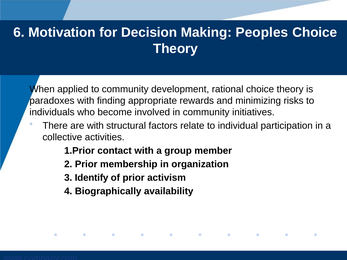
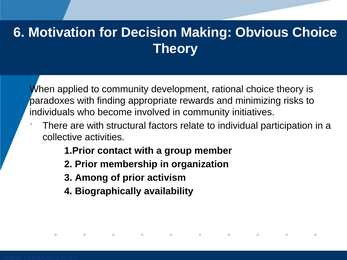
Peoples: Peoples -> Obvious (262, 32)
Identify: Identify -> Among (92, 178)
